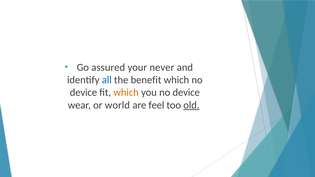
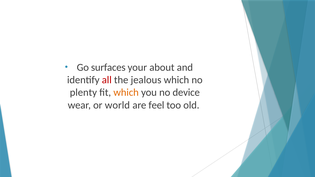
assured: assured -> surfaces (108, 67)
never: never -> about (162, 67)
all colour: blue -> red (107, 80)
benefit: benefit -> jealous (146, 80)
device: device -> plenty (83, 93)
old underline: present -> none (191, 105)
